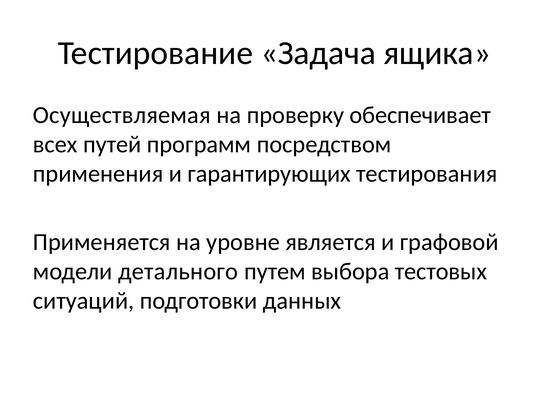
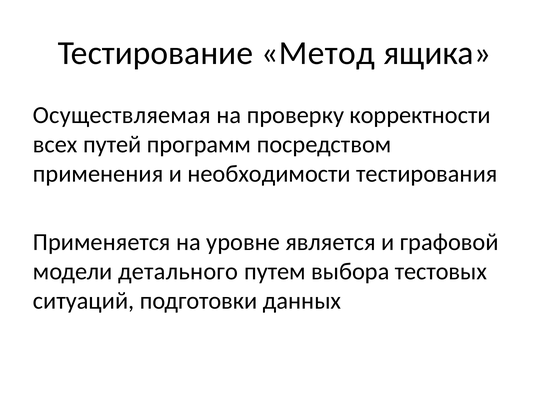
Задача: Задача -> Метод (318, 53)
обеспечивает: обеспечивает -> корректности (420, 115)
гарантирующих: гарантирующих -> необходимости (269, 174)
